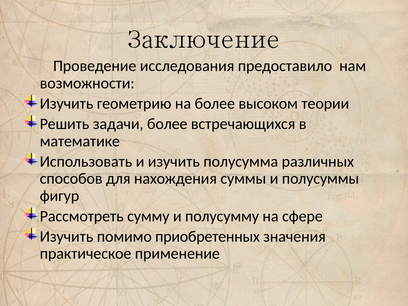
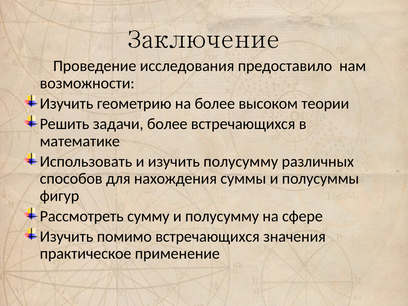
изучить полусумма: полусумма -> полусумму (241, 162)
помимо приобретенных: приобретенных -> встречающихся (207, 237)
